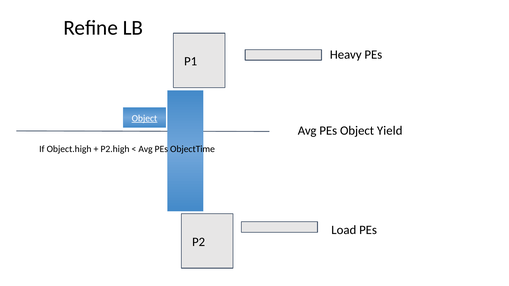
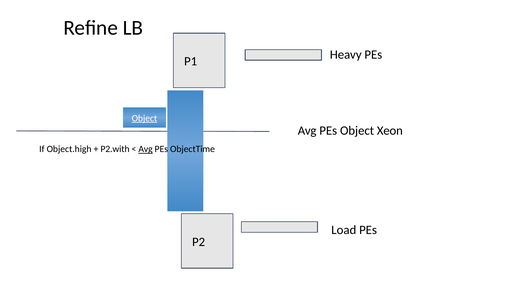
Yield: Yield -> Xeon (390, 131)
P2.high: P2.high -> P2.with (115, 149)
Avg underline: none -> present (146, 149)
